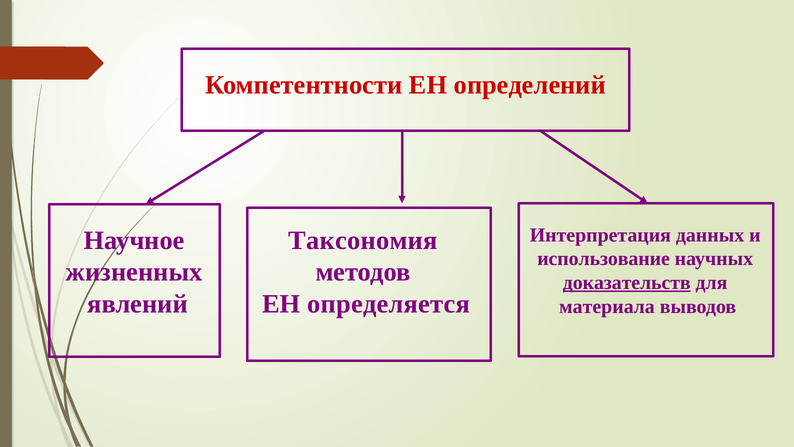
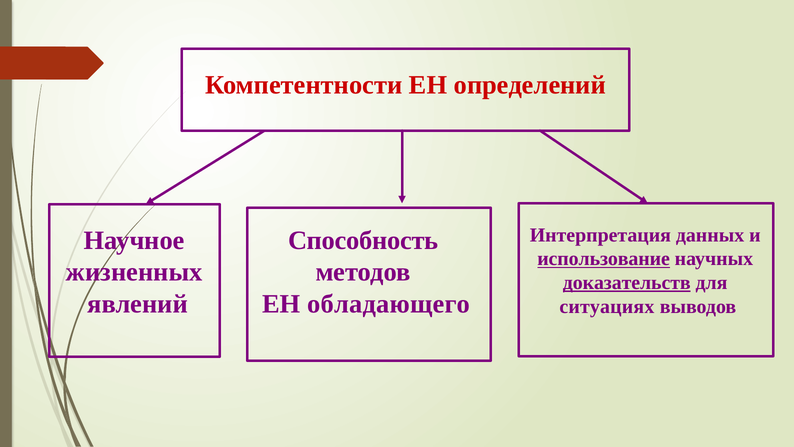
Таксономия: Таксономия -> Способность (363, 240)
использование underline: none -> present (604, 259)
определяется: определяется -> обладающего (389, 304)
материала: материала -> ситуациях (607, 306)
